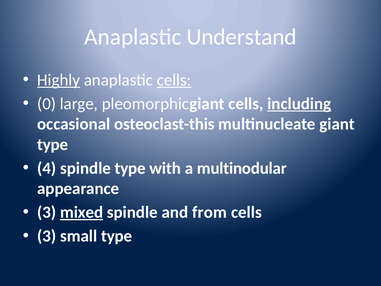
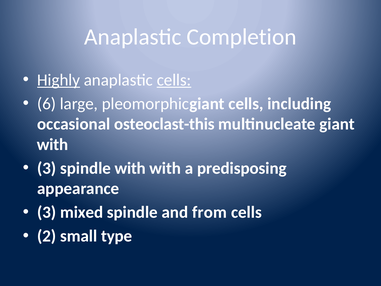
Understand: Understand -> Completion (242, 37)
0: 0 -> 6 (47, 104)
including underline: present -> none (299, 104)
type: type -> with (53, 144)
4: 4 -> 3 (47, 168)
spindle type: type -> with (130, 168)
multinodular: multinodular -> predisposing (242, 168)
mixed underline: present -> none (82, 212)
3: 3 -> 2 (47, 236)
